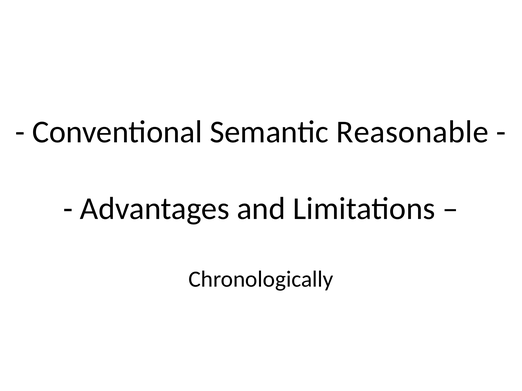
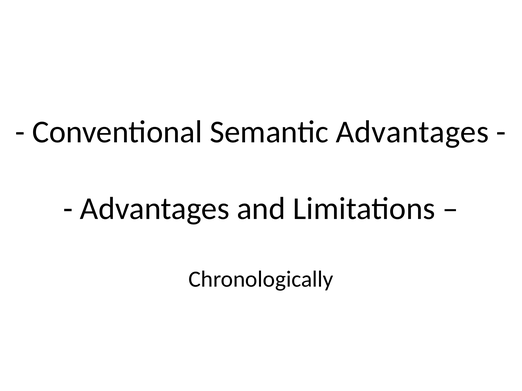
Semantic Reasonable: Reasonable -> Advantages (412, 132)
